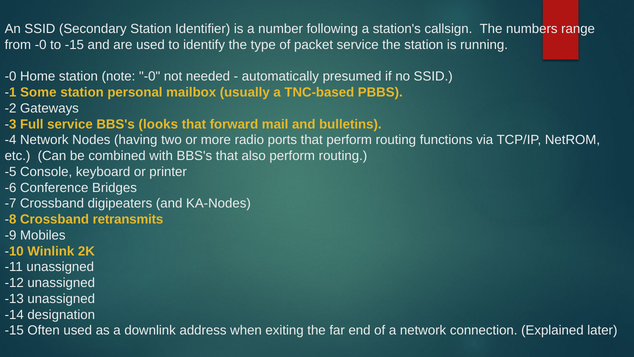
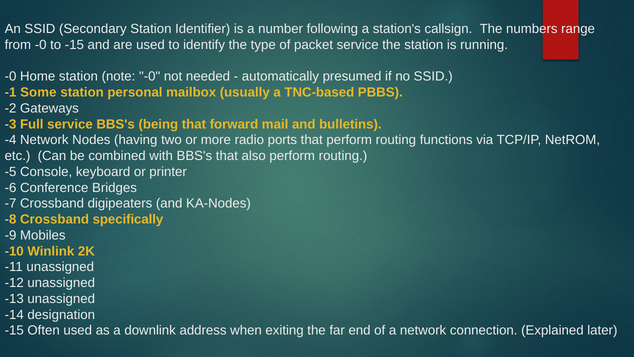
looks: looks -> being (158, 124)
retransmits: retransmits -> specifically (128, 219)
